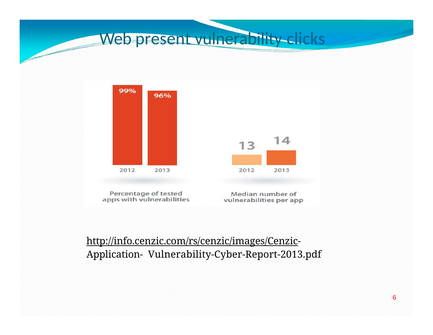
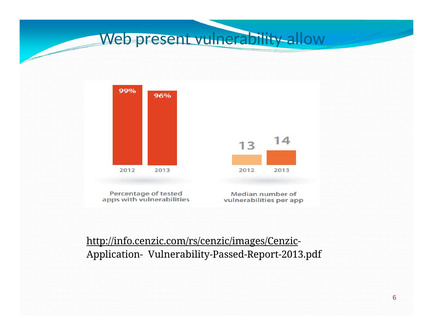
clicks: clicks -> allow (306, 39)
Vulnerability‐Cyber‐Report‐2013.pdf: Vulnerability‐Cyber‐Report‐2013.pdf -> Vulnerability‐Passed‐Report‐2013.pdf (235, 254)
